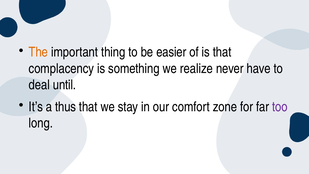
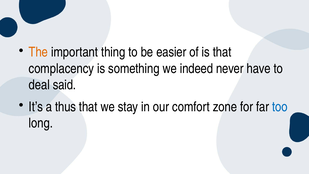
realize: realize -> indeed (197, 68)
until: until -> said (64, 85)
too colour: purple -> blue (280, 107)
